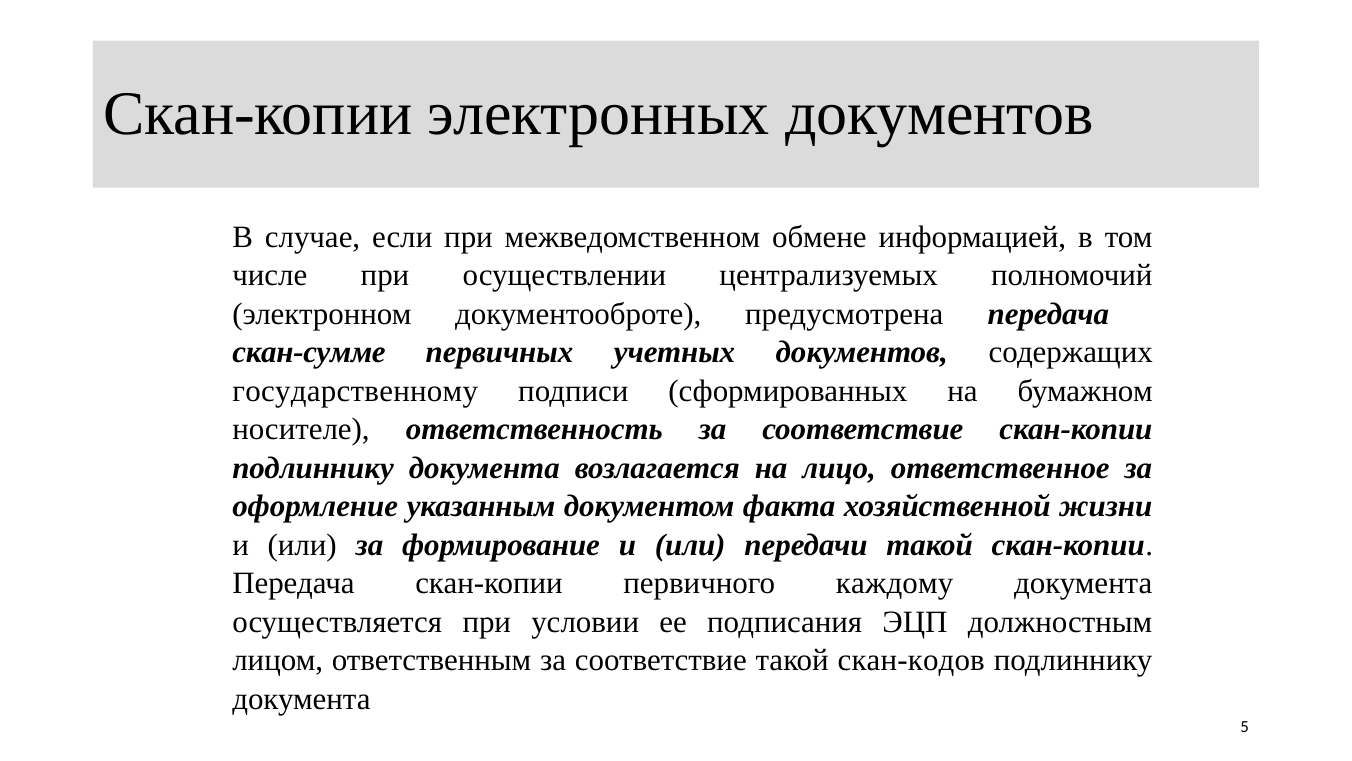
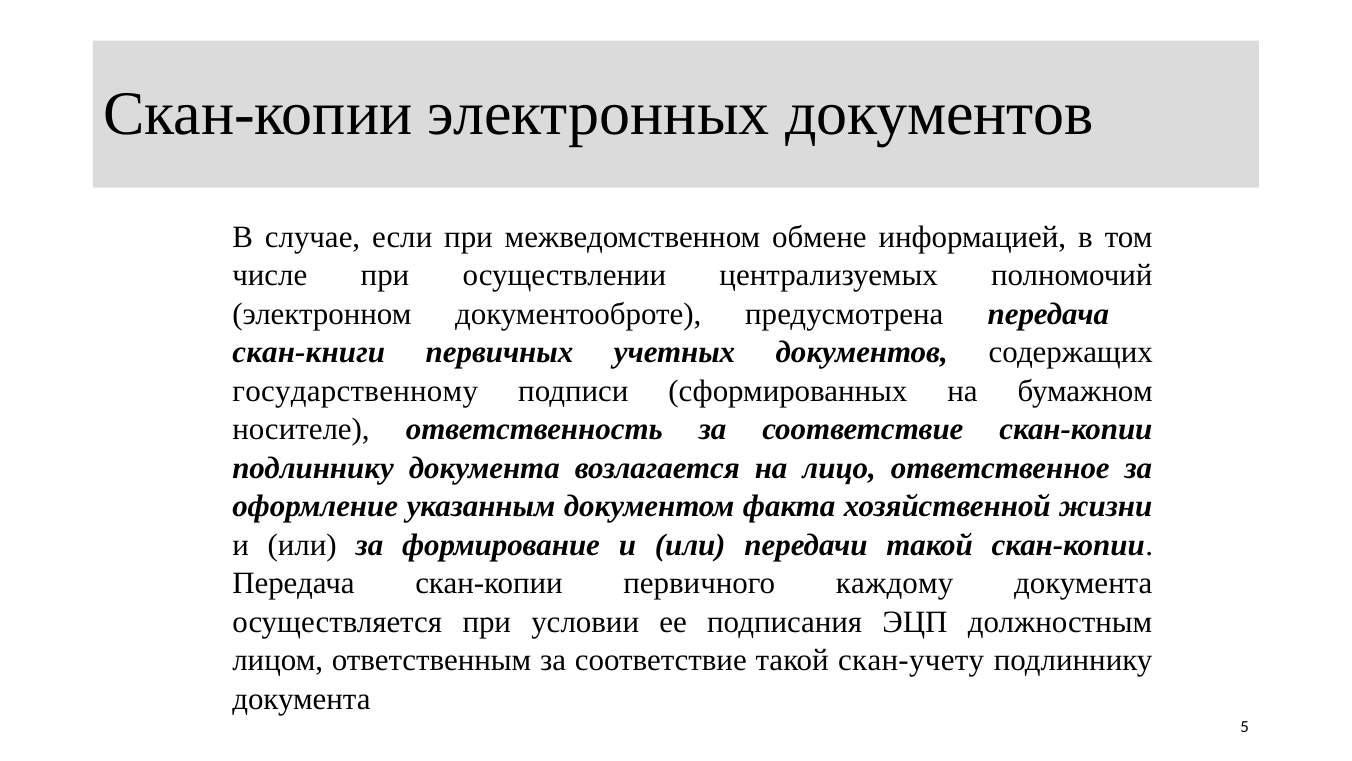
скан-сумме: скан-сумме -> скан-книги (309, 352)
скан-кодов: скан-кодов -> скан-учету (911, 660)
